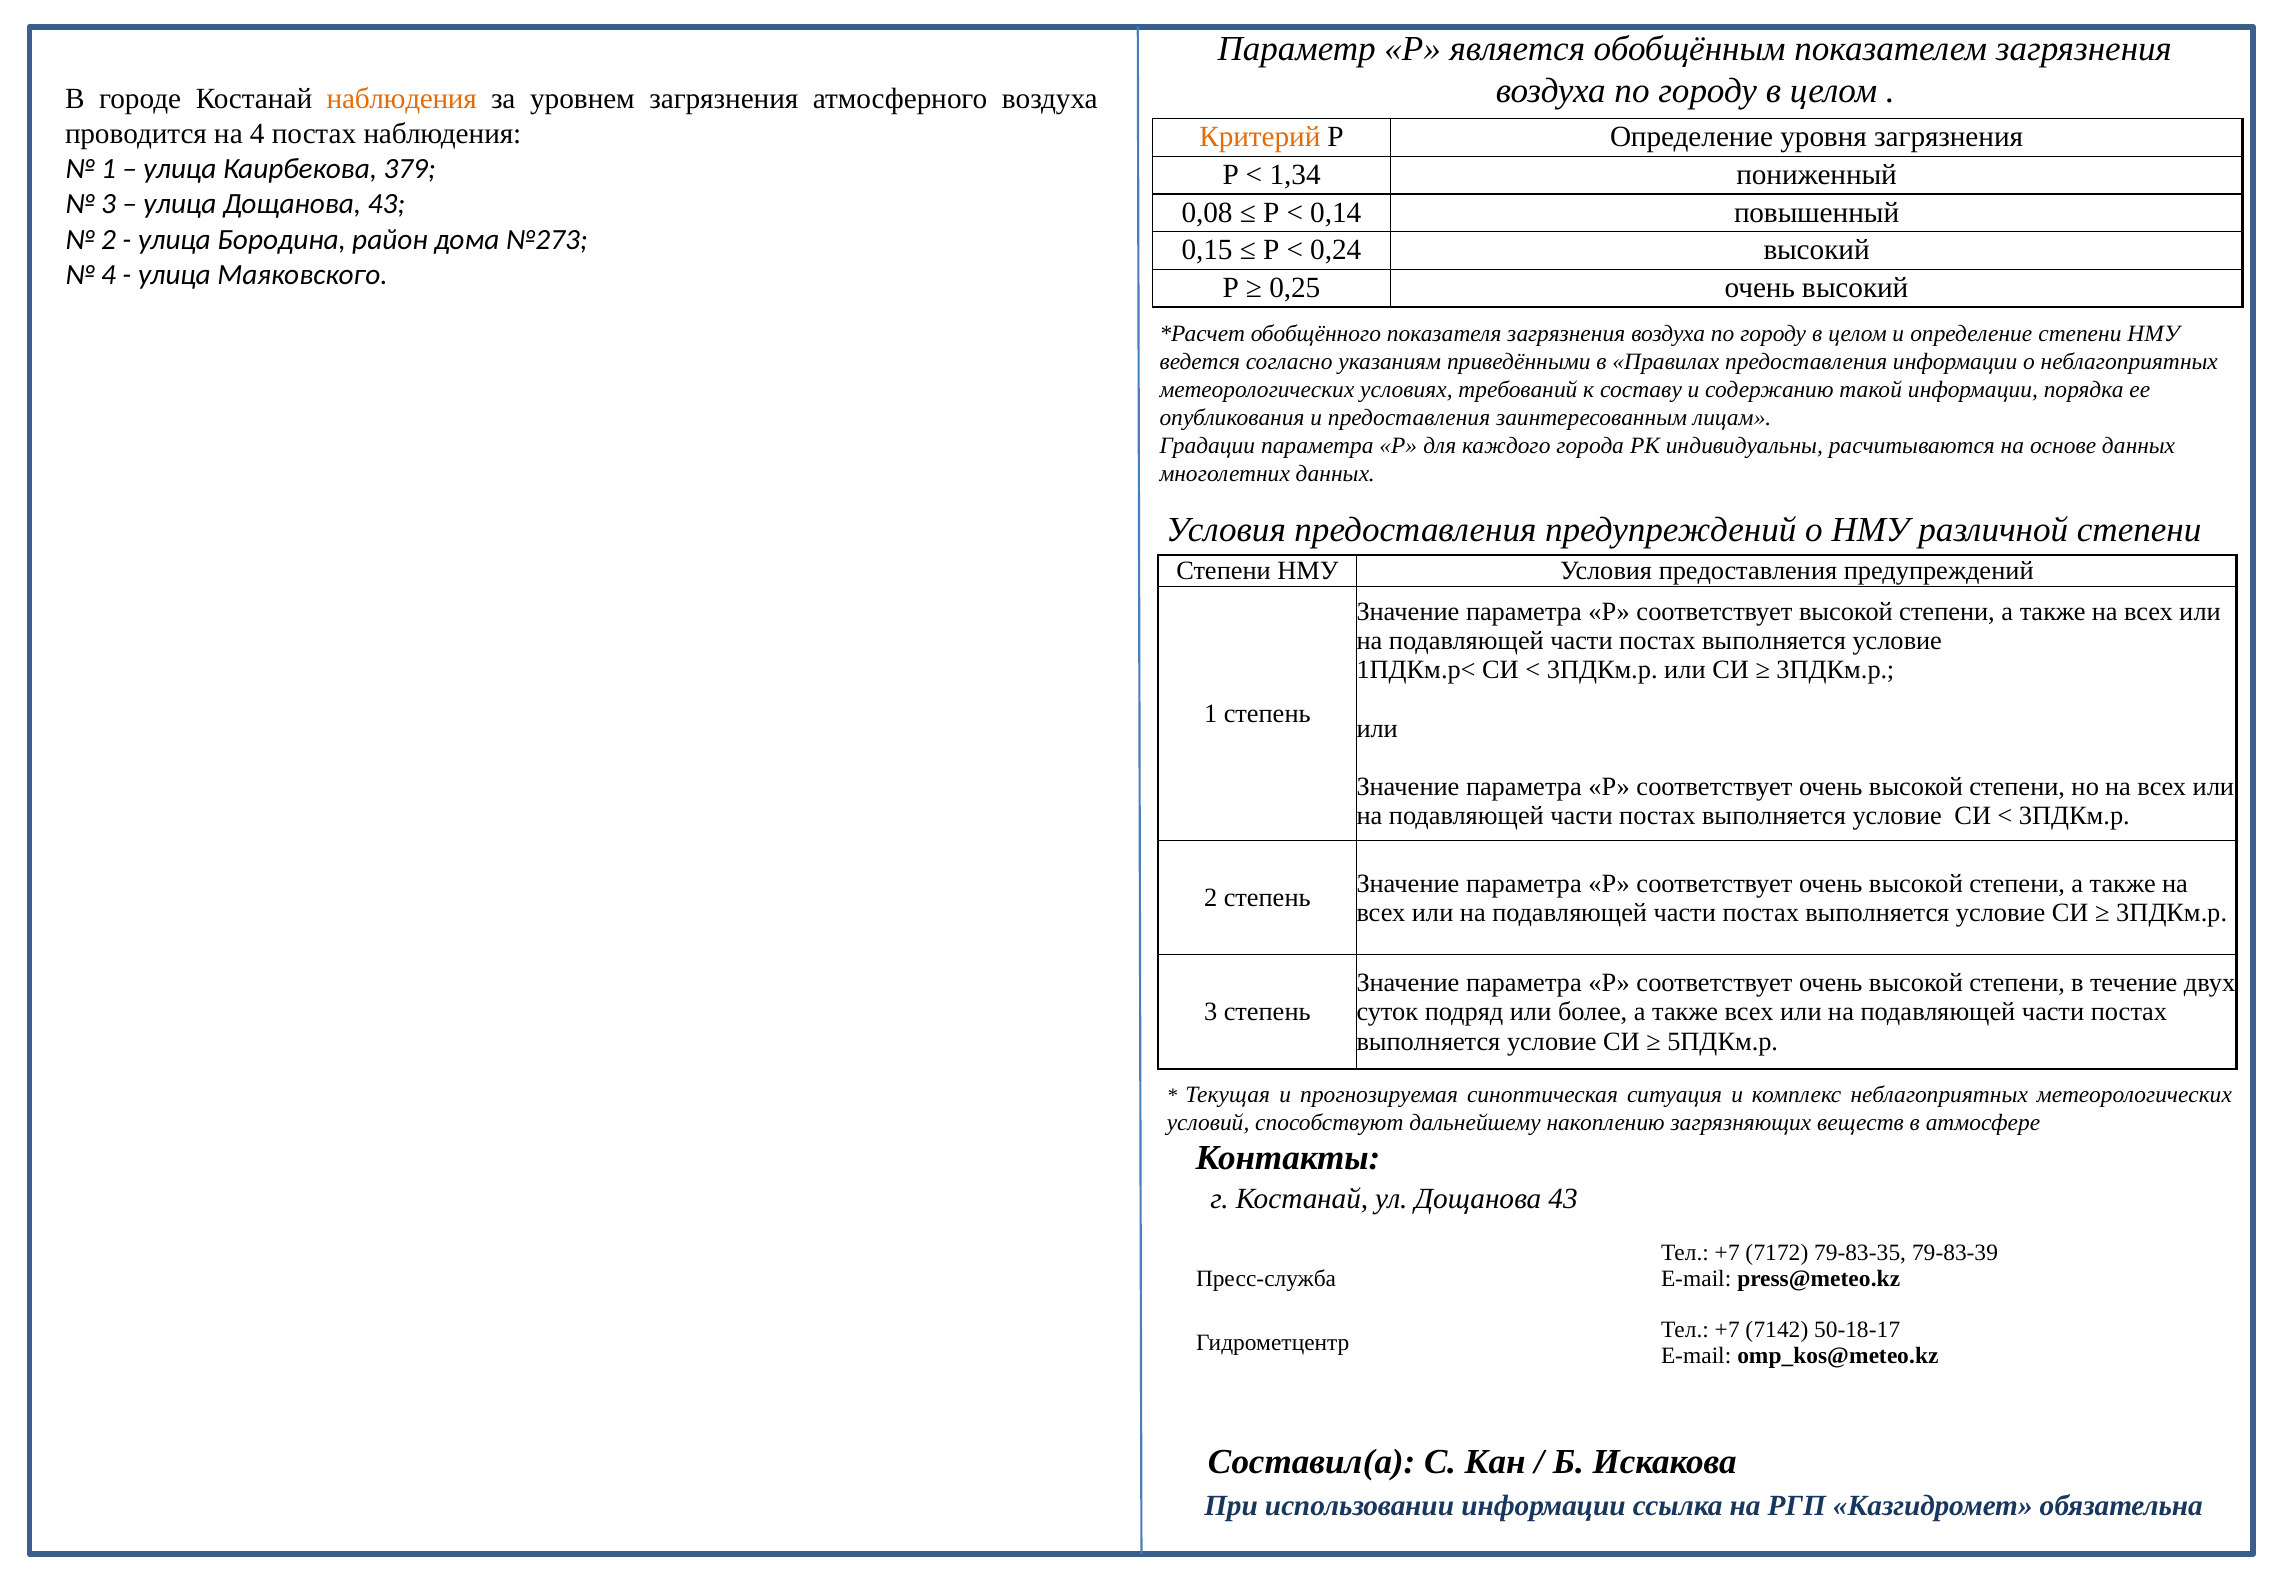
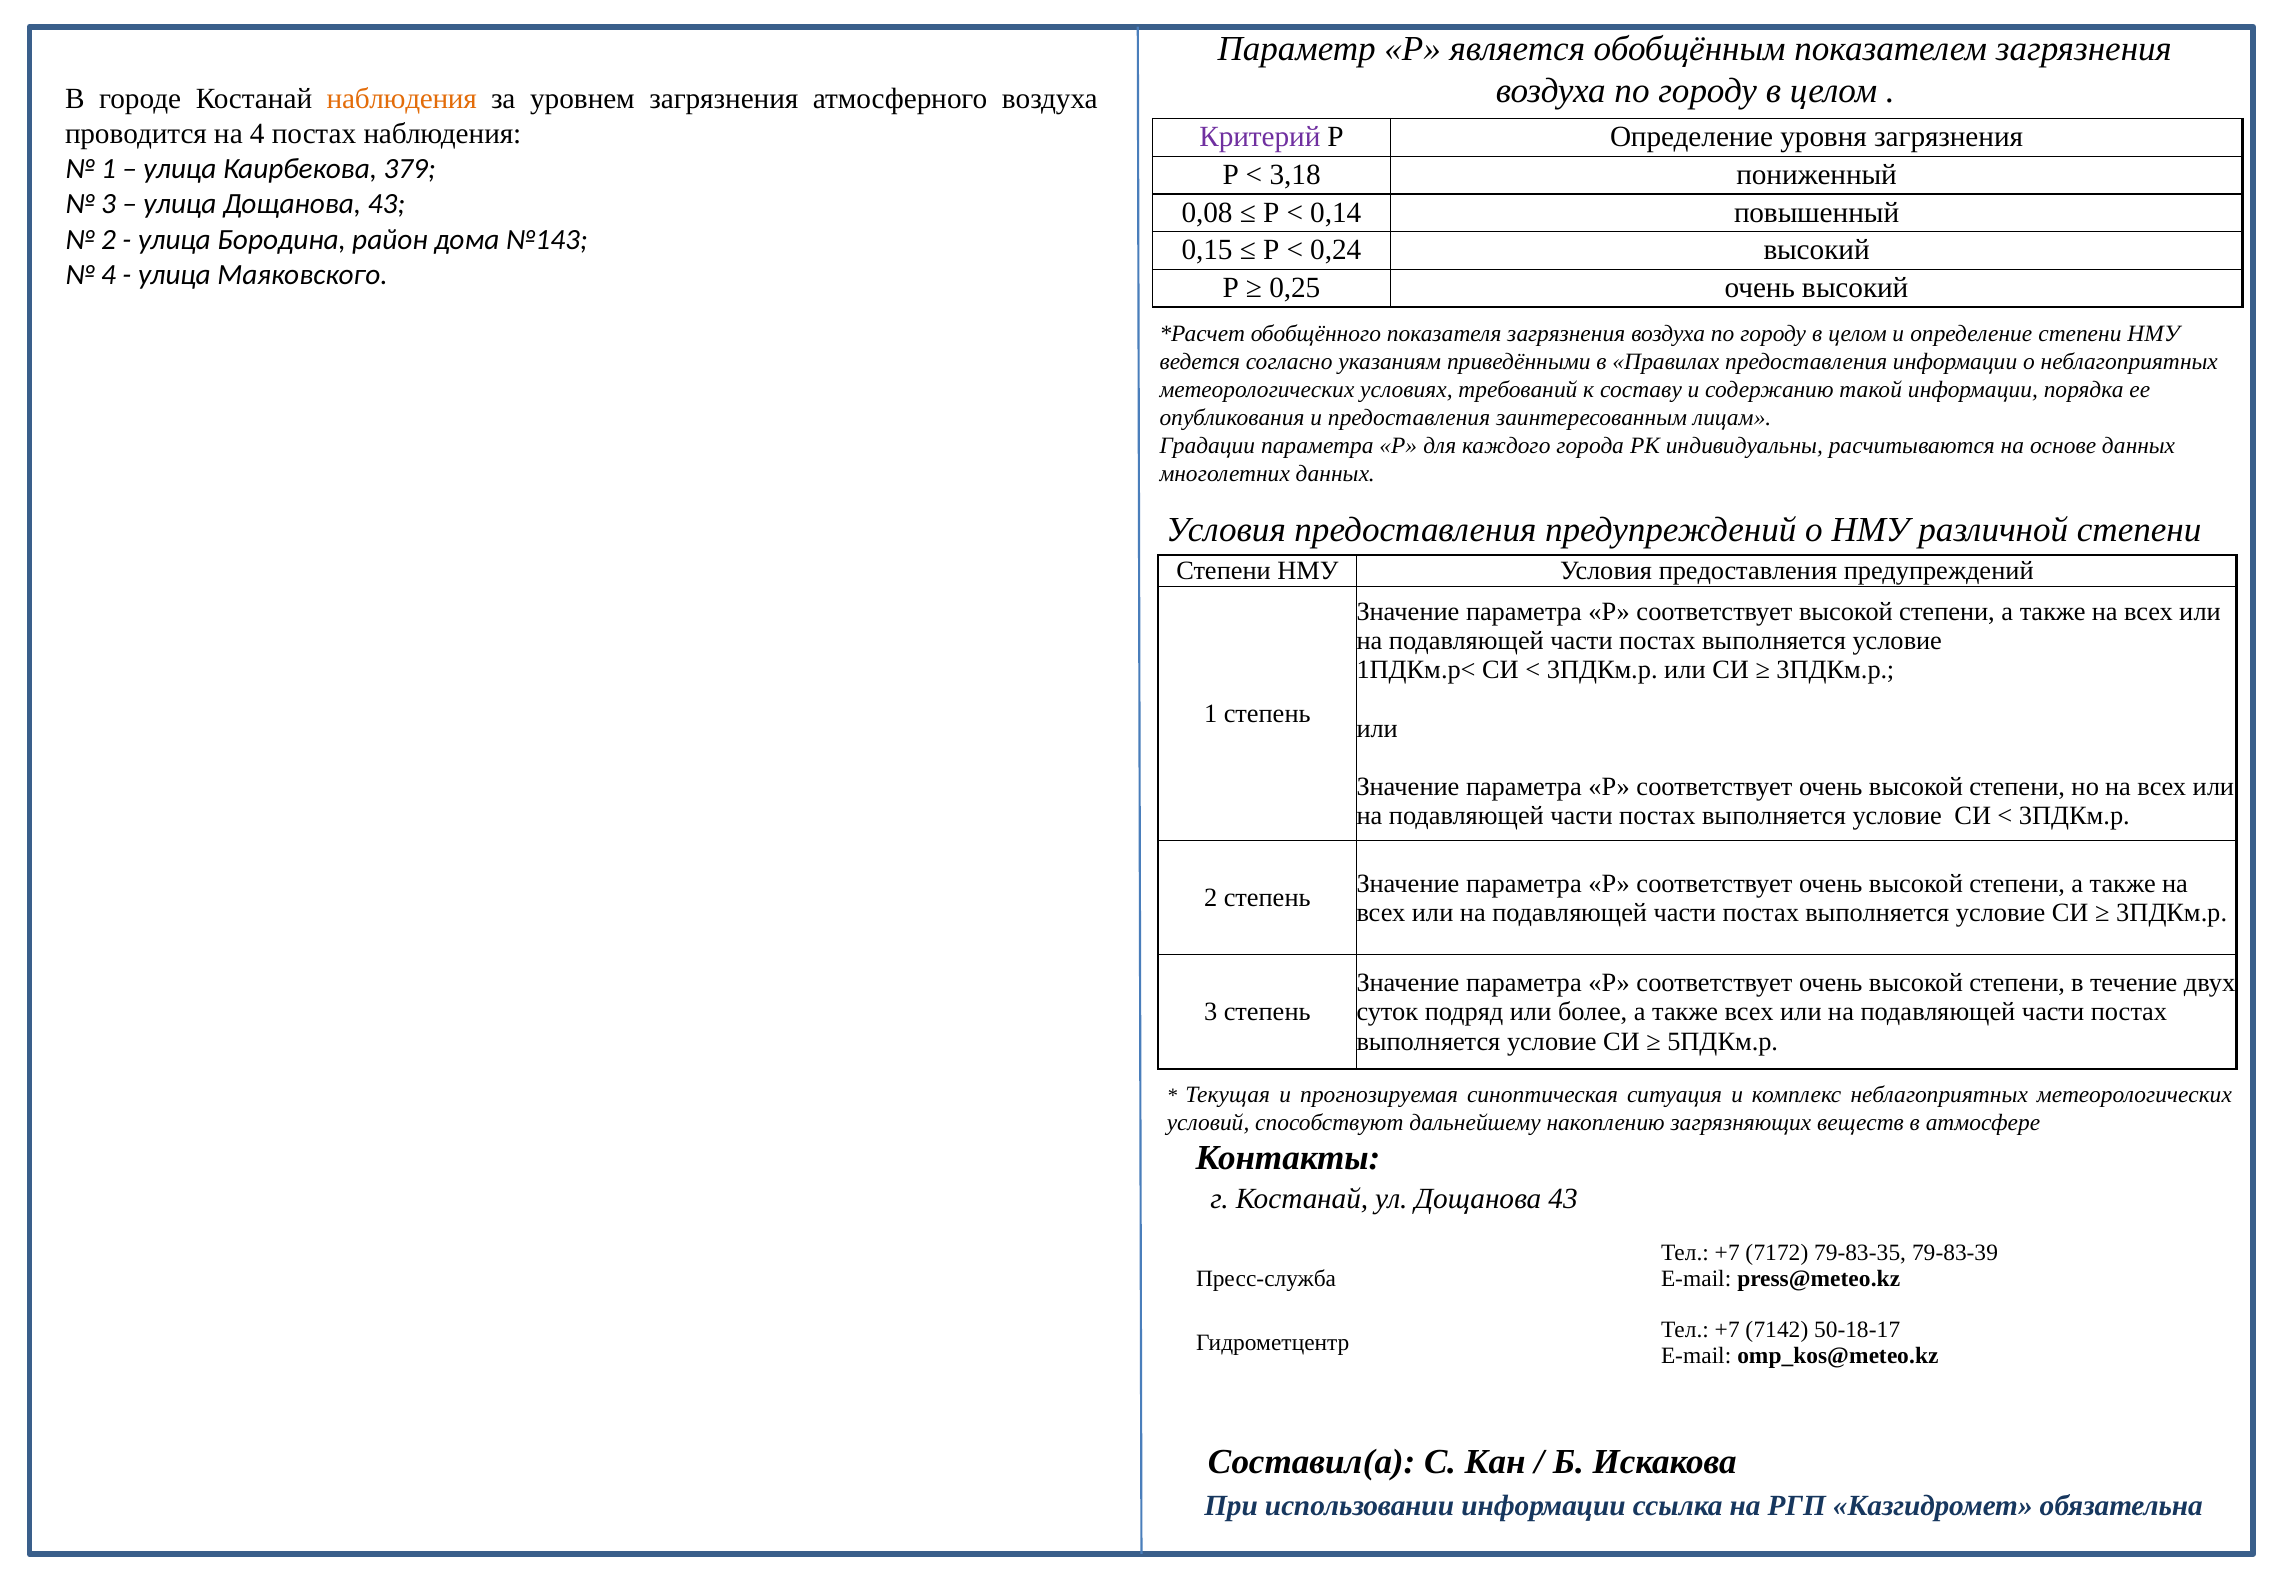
Критерий colour: orange -> purple (1260, 137)
1,34: 1,34 -> 3,18 (1295, 175)
№273: №273 -> №143 (547, 239)
